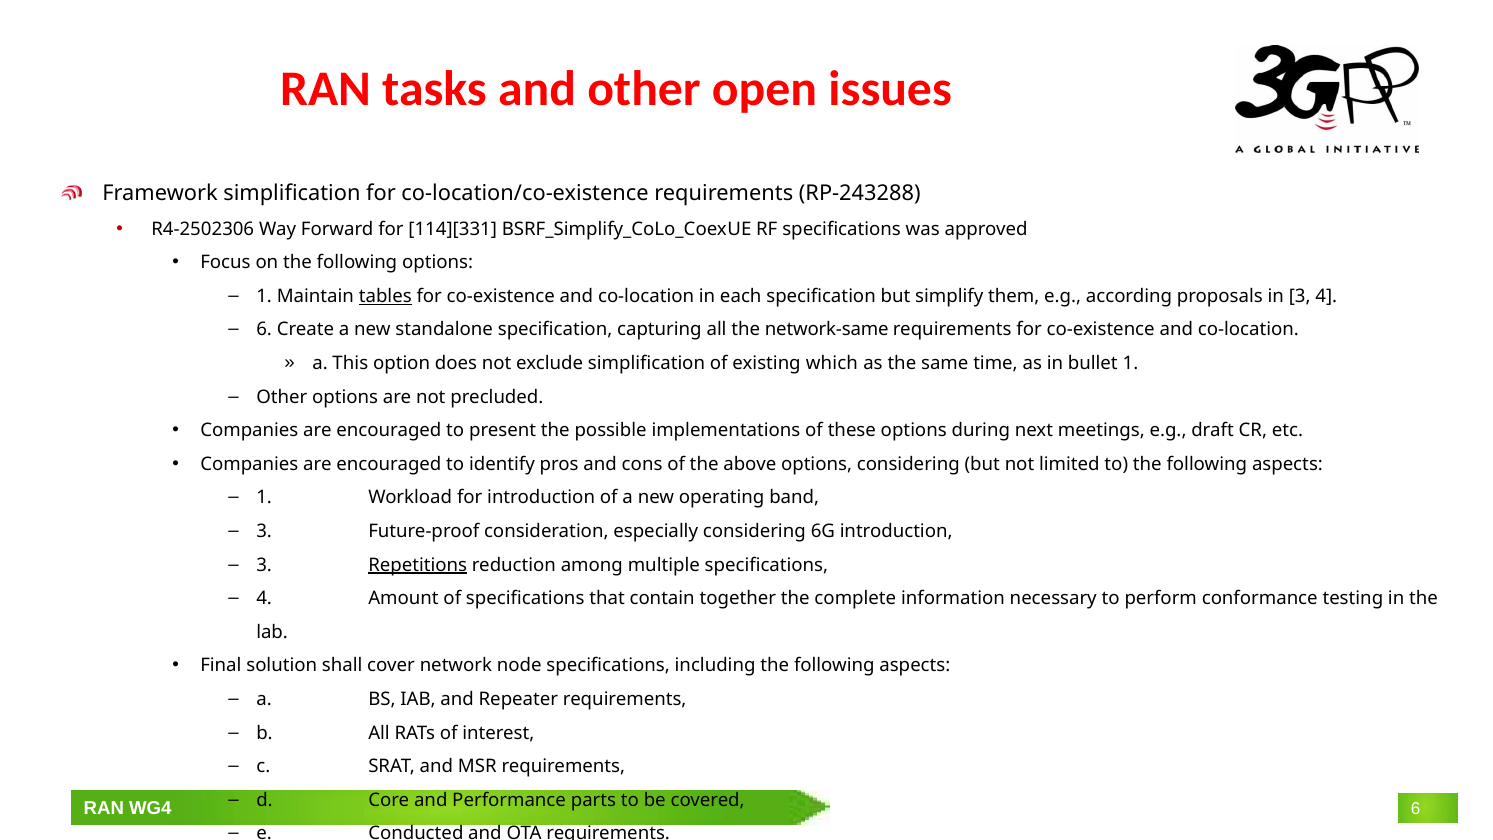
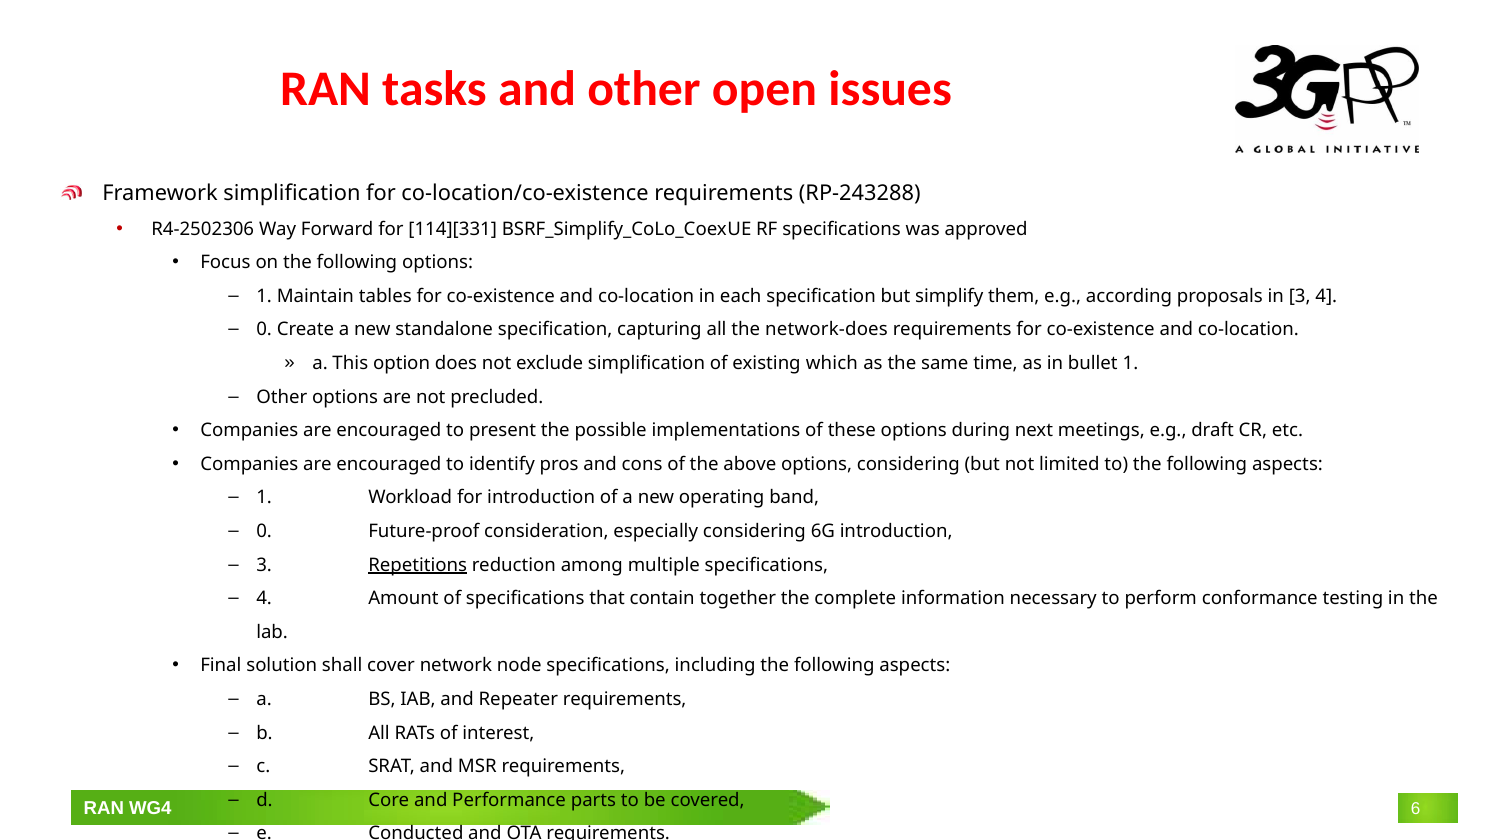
tables underline: present -> none (385, 296)
6: 6 -> 0 (264, 330)
network-same: network-same -> network-does (827, 330)
3: 3 -> 0 (264, 531)
